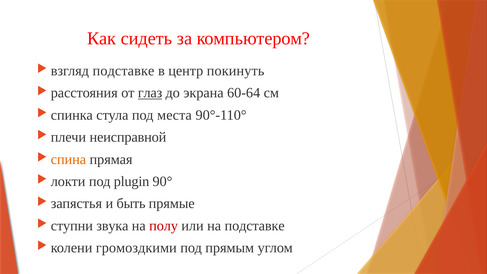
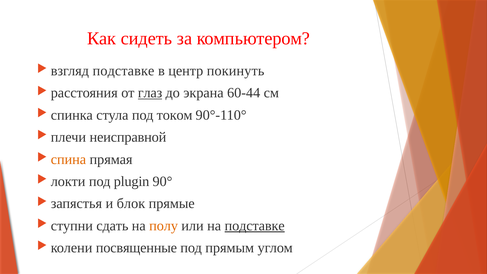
60-64: 60-64 -> 60-44 (244, 93)
места: места -> током (175, 115)
быть: быть -> блок (131, 204)
звука: звука -> сдать (112, 226)
полу colour: red -> orange (164, 226)
подставке underline: none -> present (255, 226)
громоздкими: громоздкими -> посвященные (136, 248)
